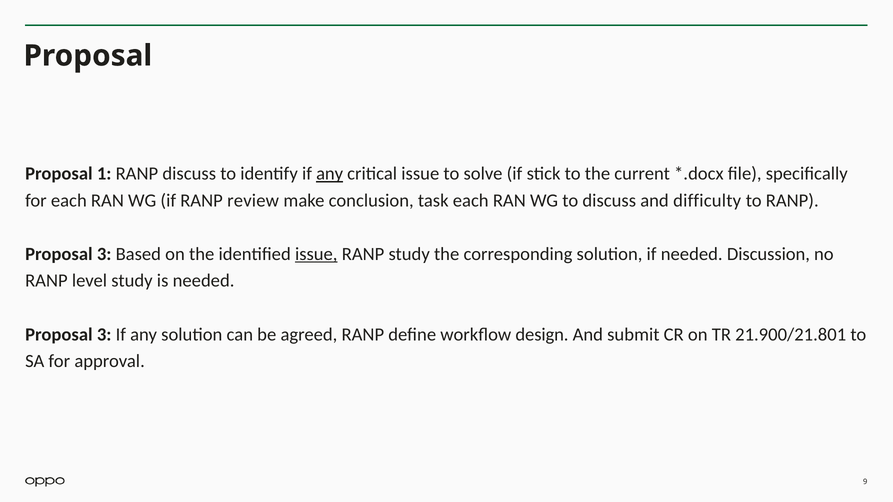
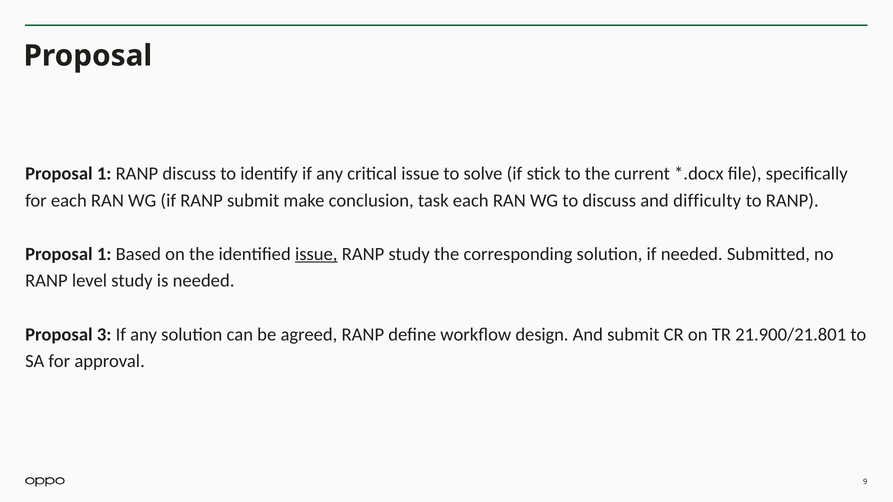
any underline: present -> none (330, 174)
RANP review: review -> submit (253, 201)
3: 3 -> 1 (104, 254)
Discussion: Discussion -> Submitted (768, 254)
